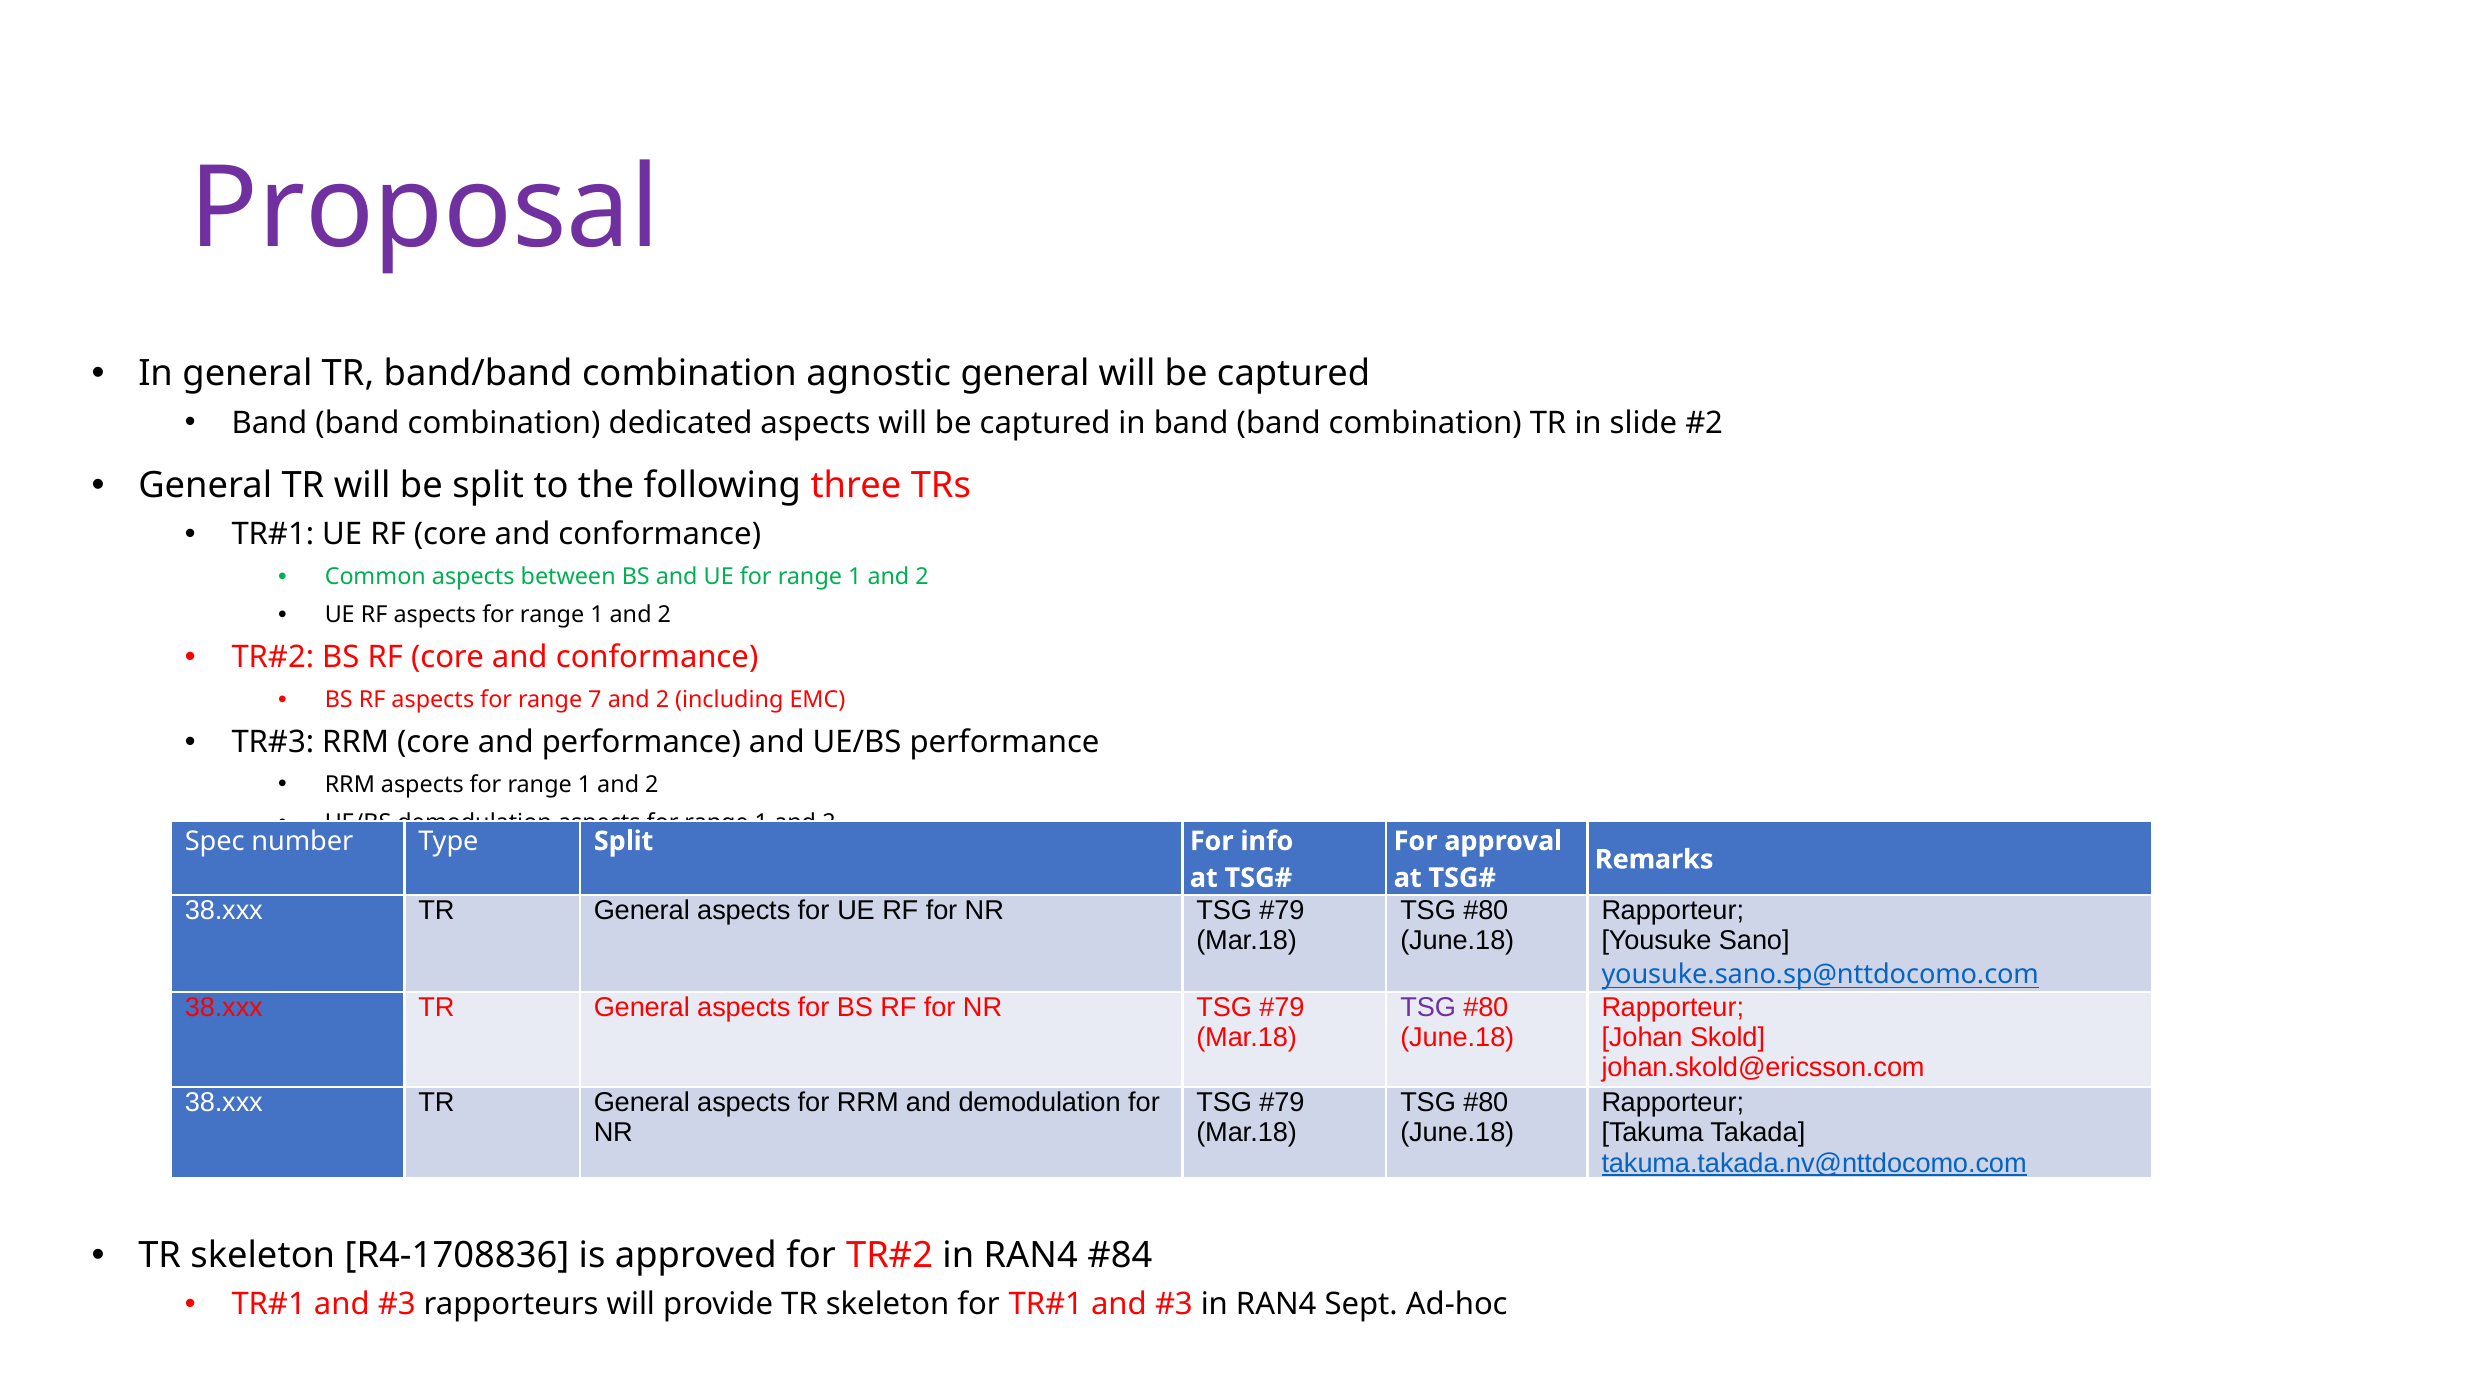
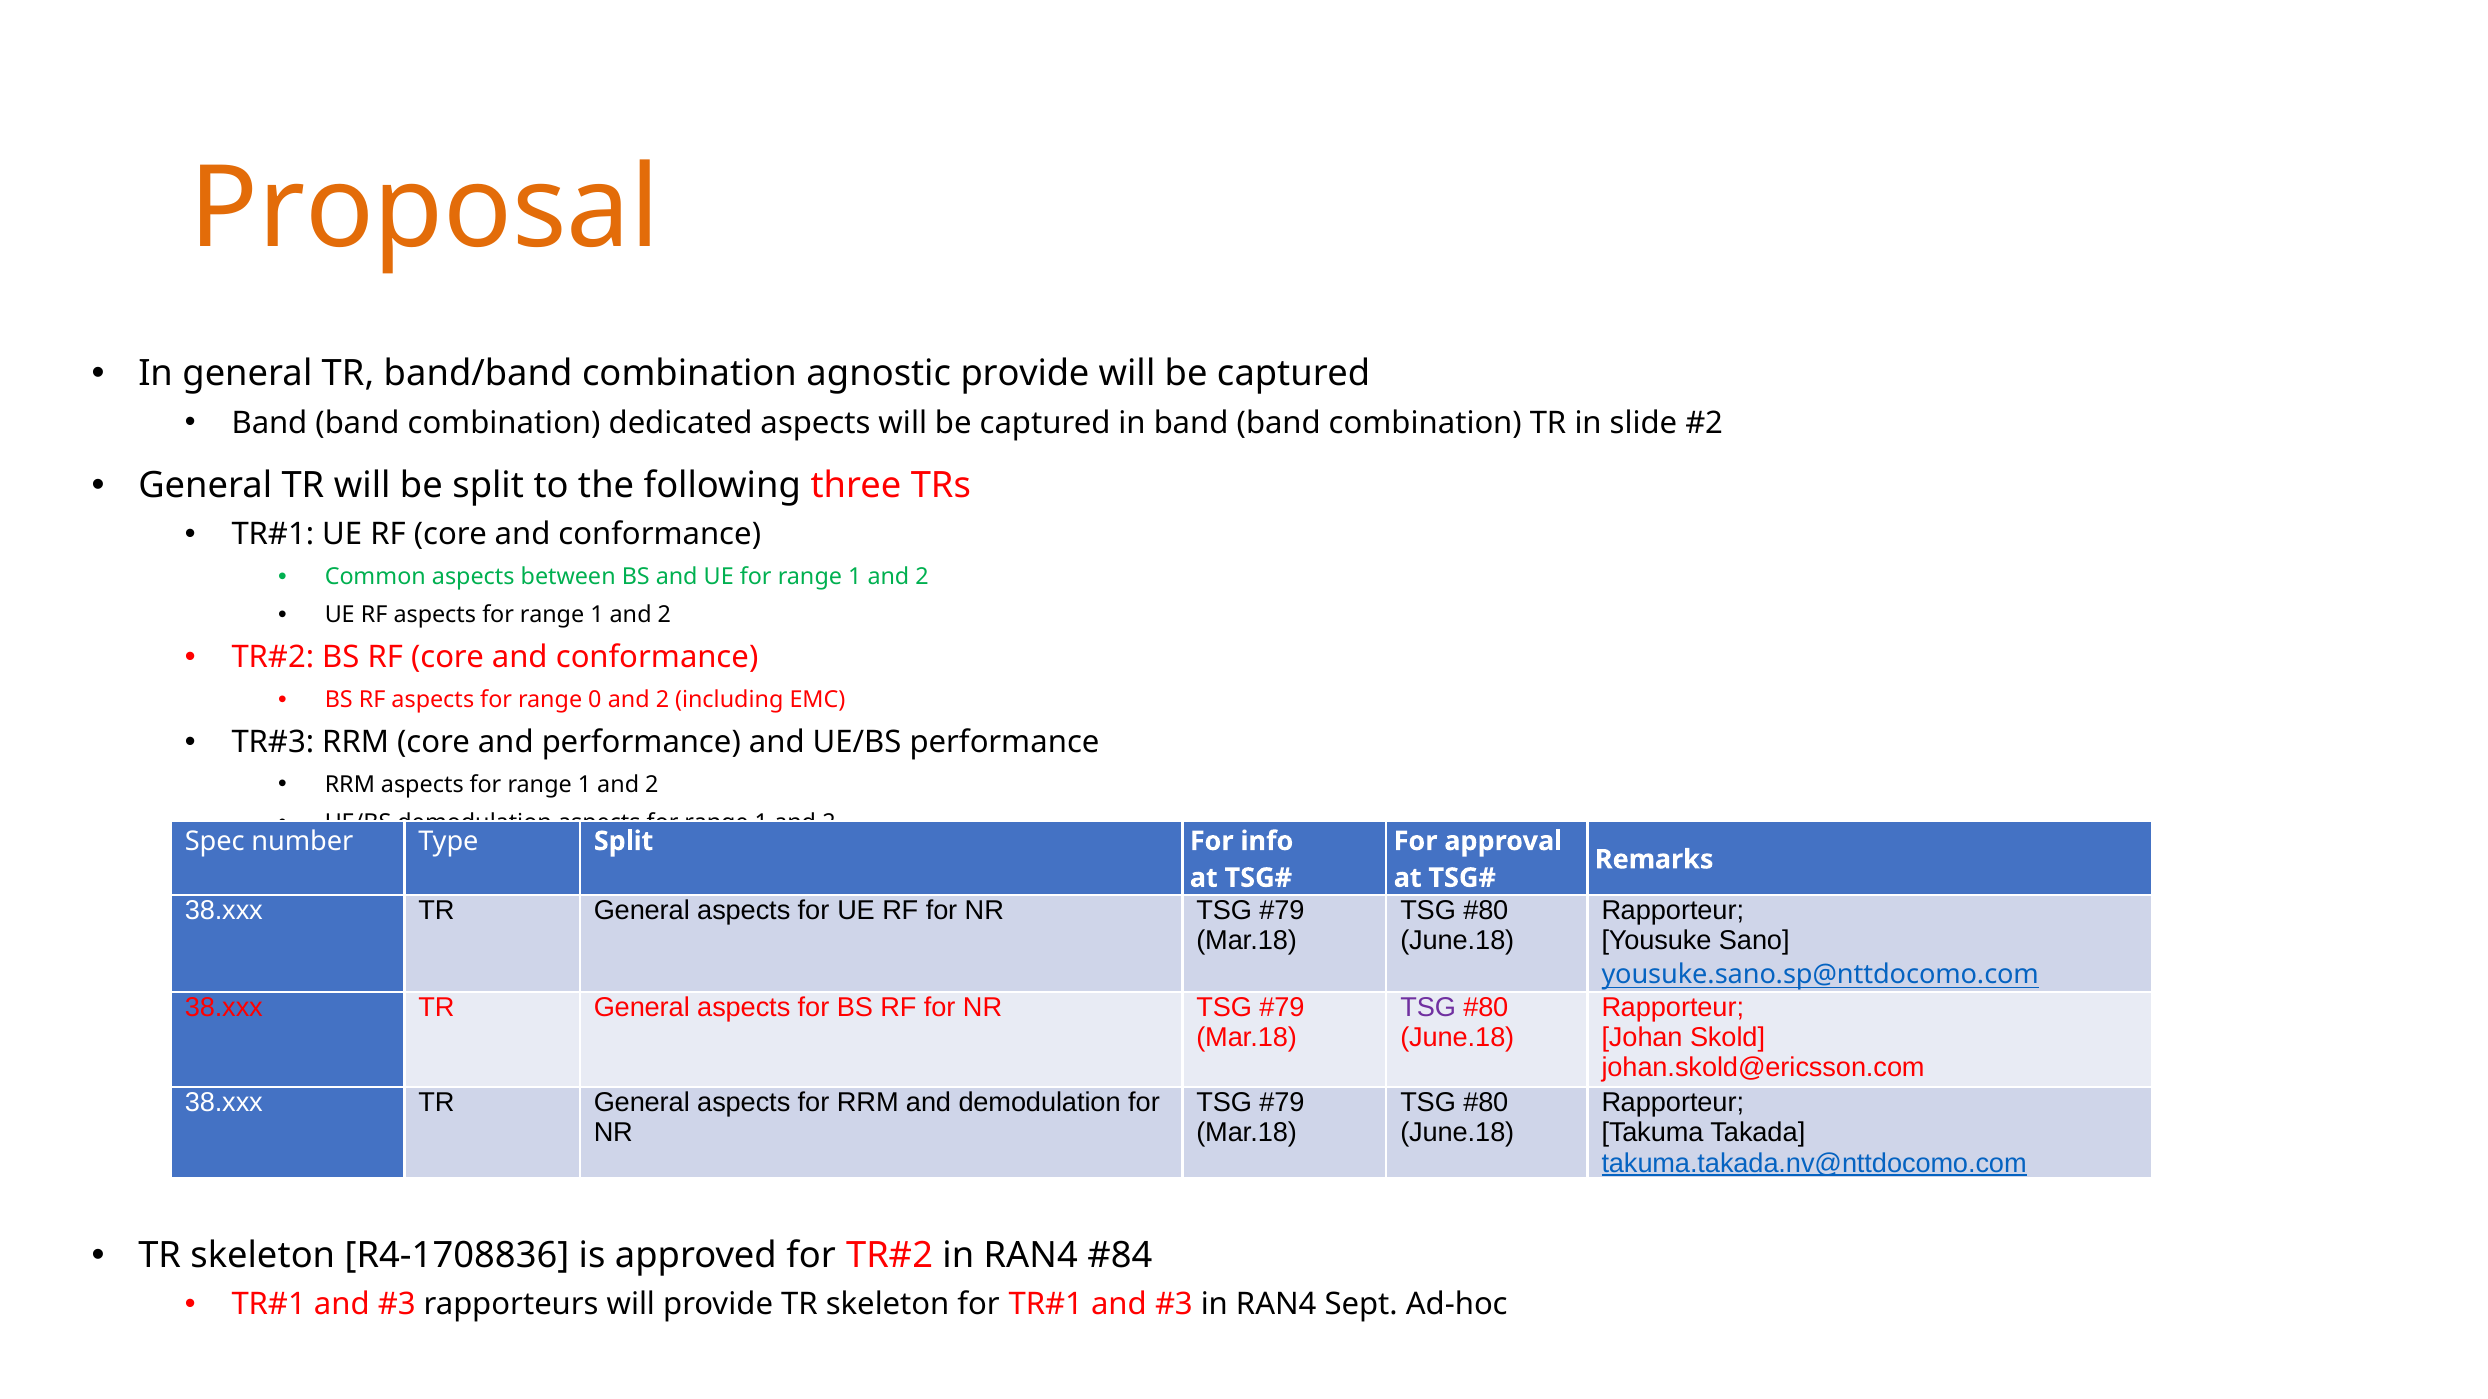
Proposal colour: purple -> orange (425, 209)
agnostic general: general -> provide (1025, 374)
7: 7 -> 0 (595, 700)
